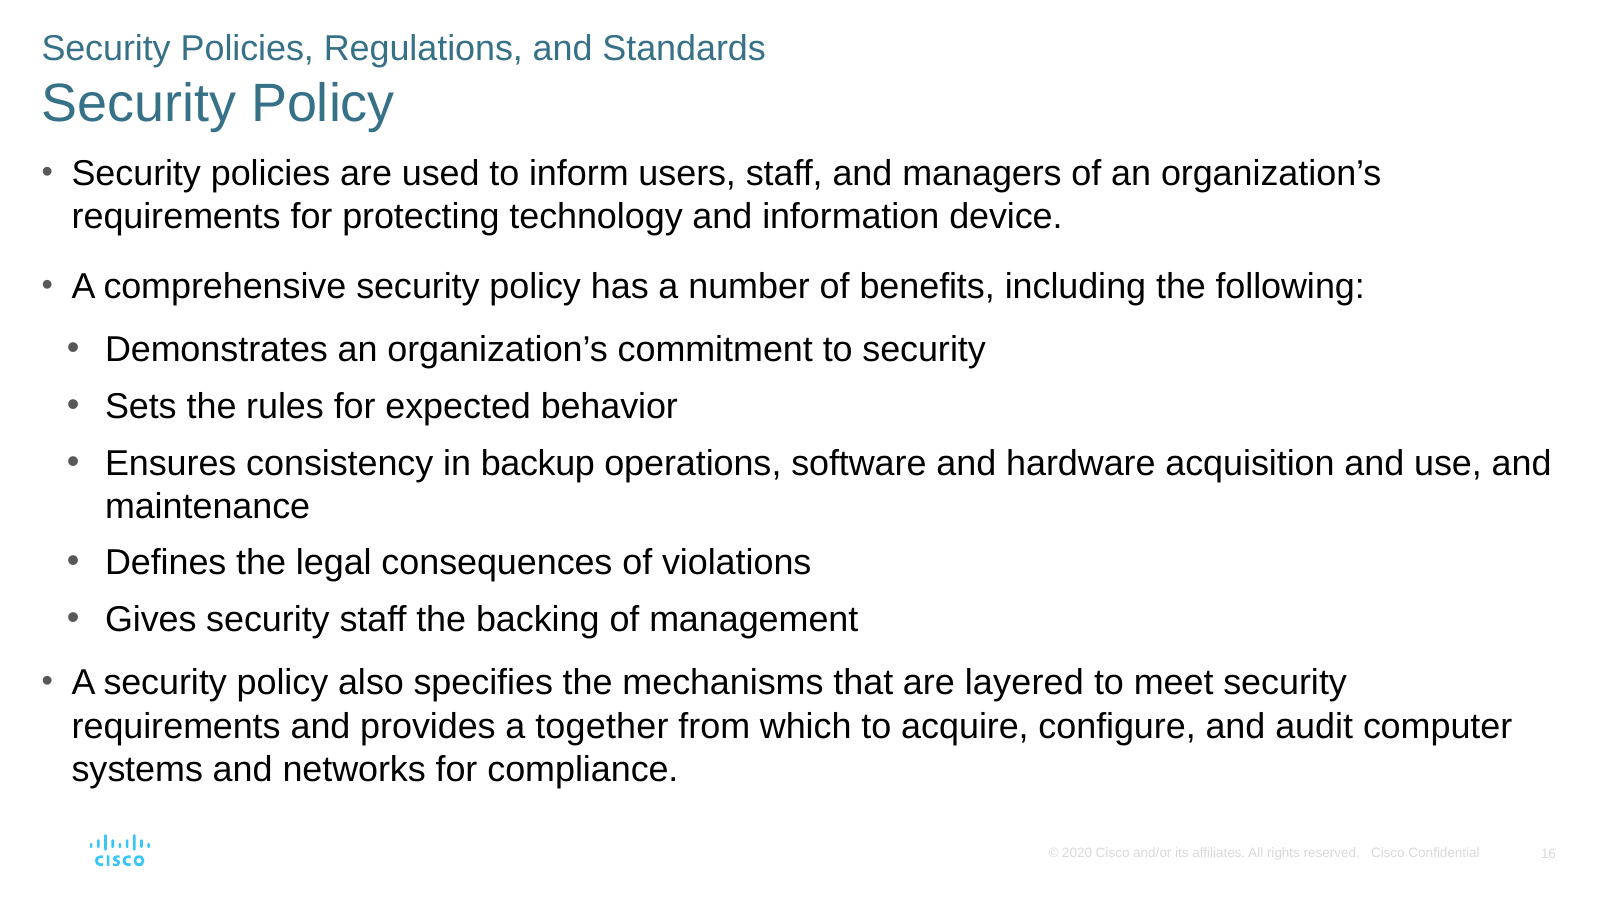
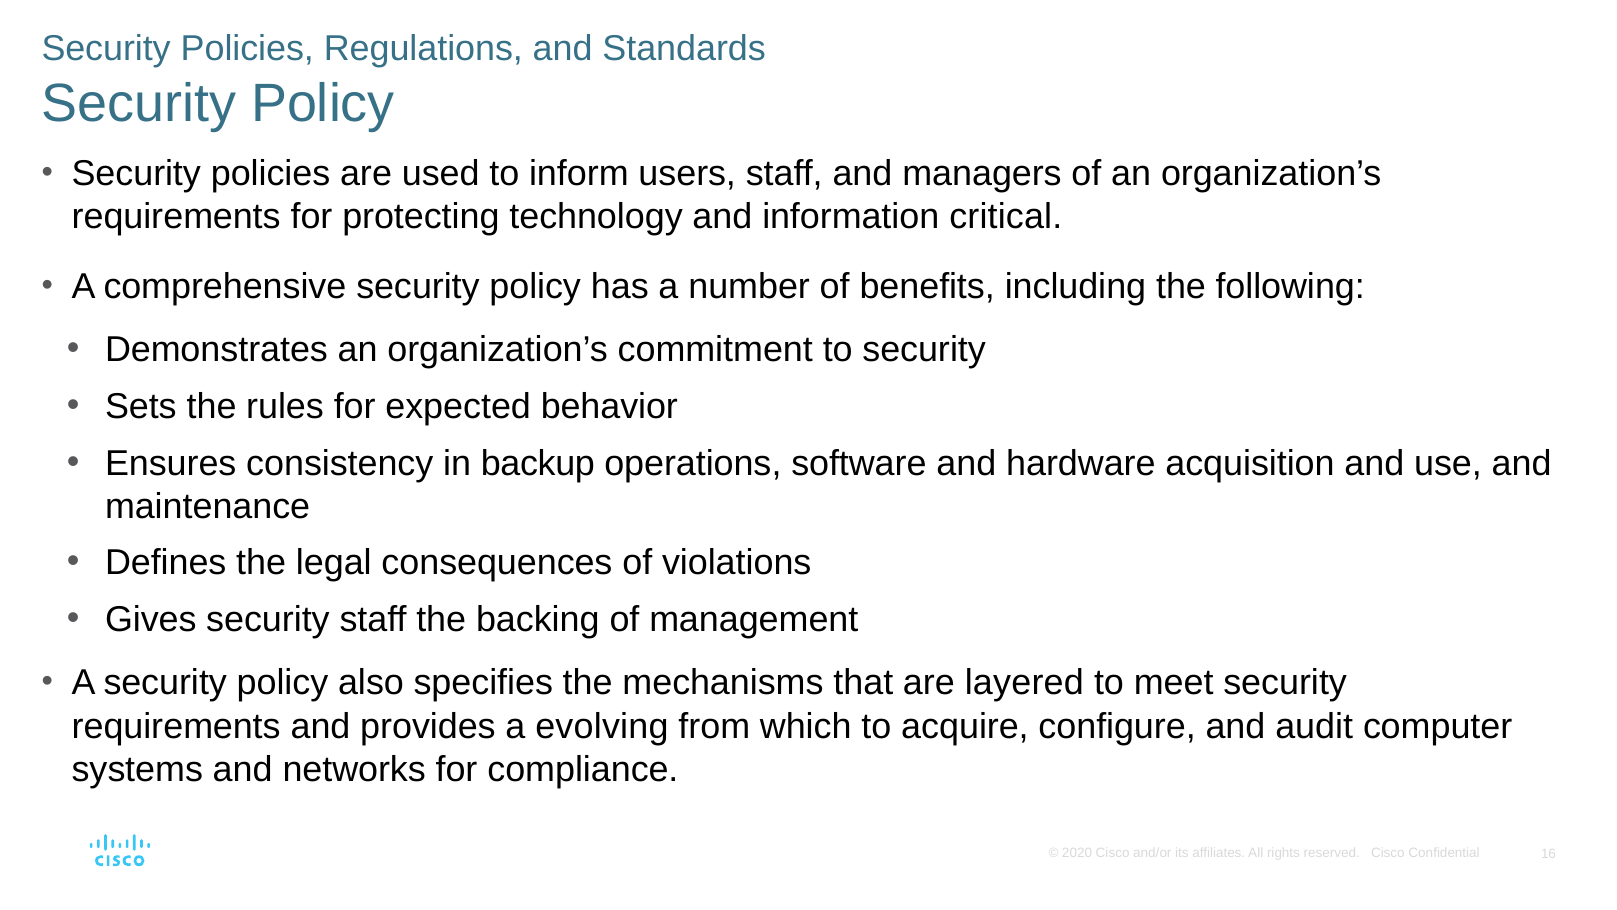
device: device -> critical (1006, 217)
together: together -> evolving (602, 726)
